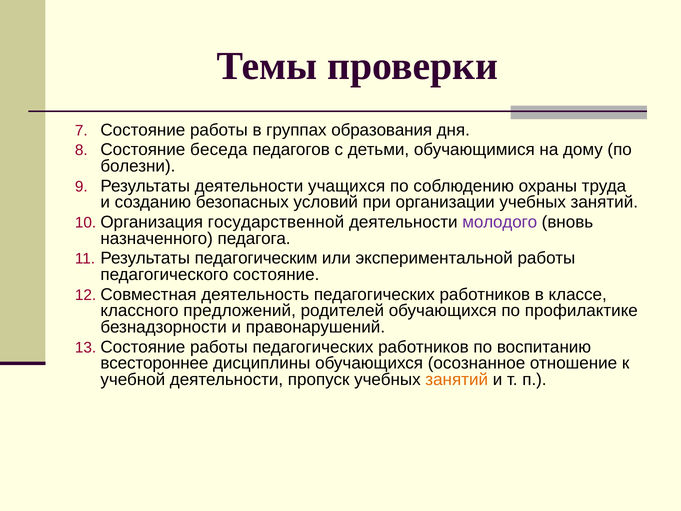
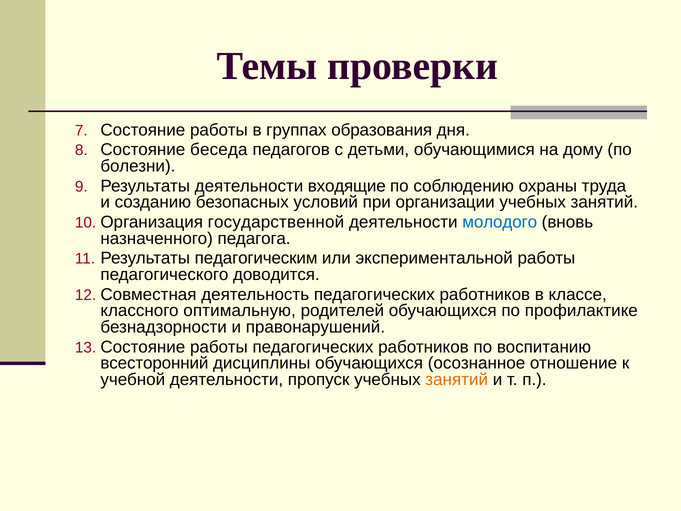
учащихся: учащихся -> входящие (347, 186)
молодого colour: purple -> blue (500, 222)
педагогического состояние: состояние -> доводится (276, 275)
предложений: предложений -> оптимальную (240, 311)
всестороннее: всестороннее -> всесторонний (154, 363)
